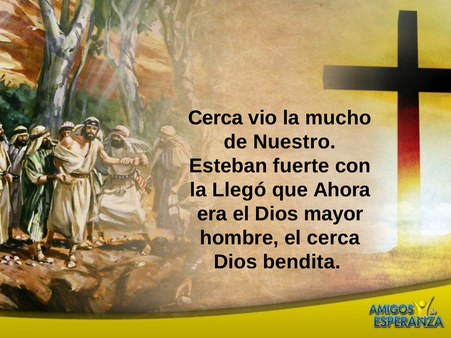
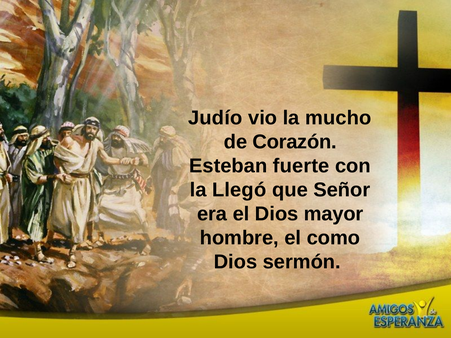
Cerca: Cerca -> Judío (215, 118)
Nuestro: Nuestro -> Corazón (295, 142)
Ahora: Ahora -> Señor (342, 190)
el cerca: cerca -> como (333, 238)
bendita: bendita -> sermón (302, 262)
